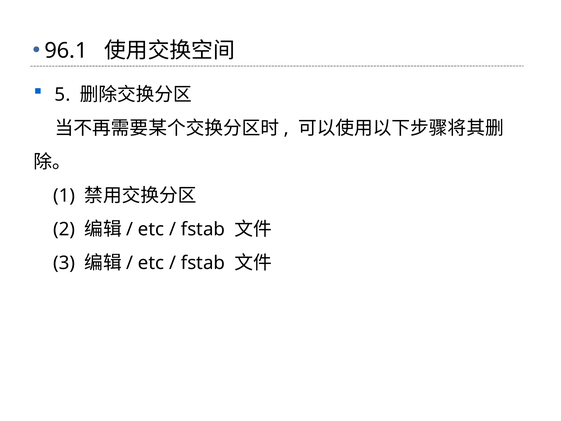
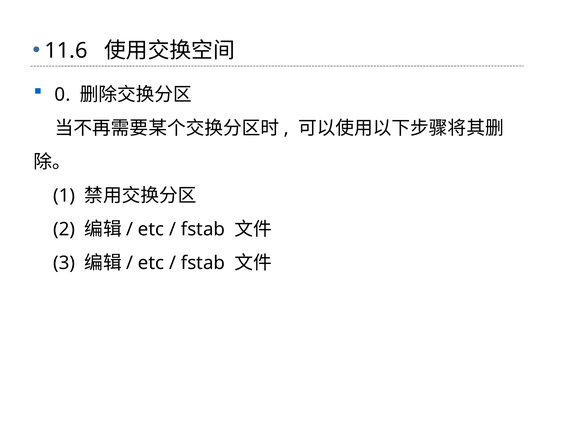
96.1: 96.1 -> 11.6 (66, 51)
5: 5 -> 0 (63, 95)
